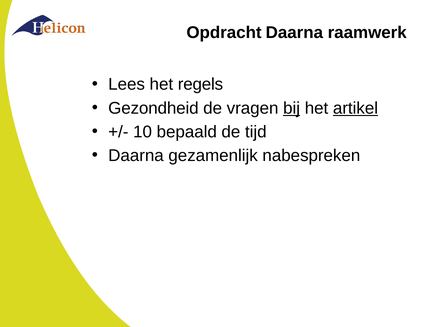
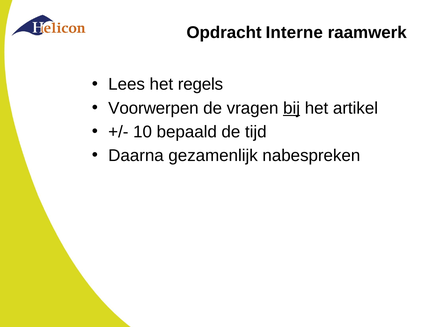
Opdracht Daarna: Daarna -> Interne (294, 32)
Gezondheid: Gezondheid -> Voorwerpen (153, 108)
artikel underline: present -> none (355, 108)
